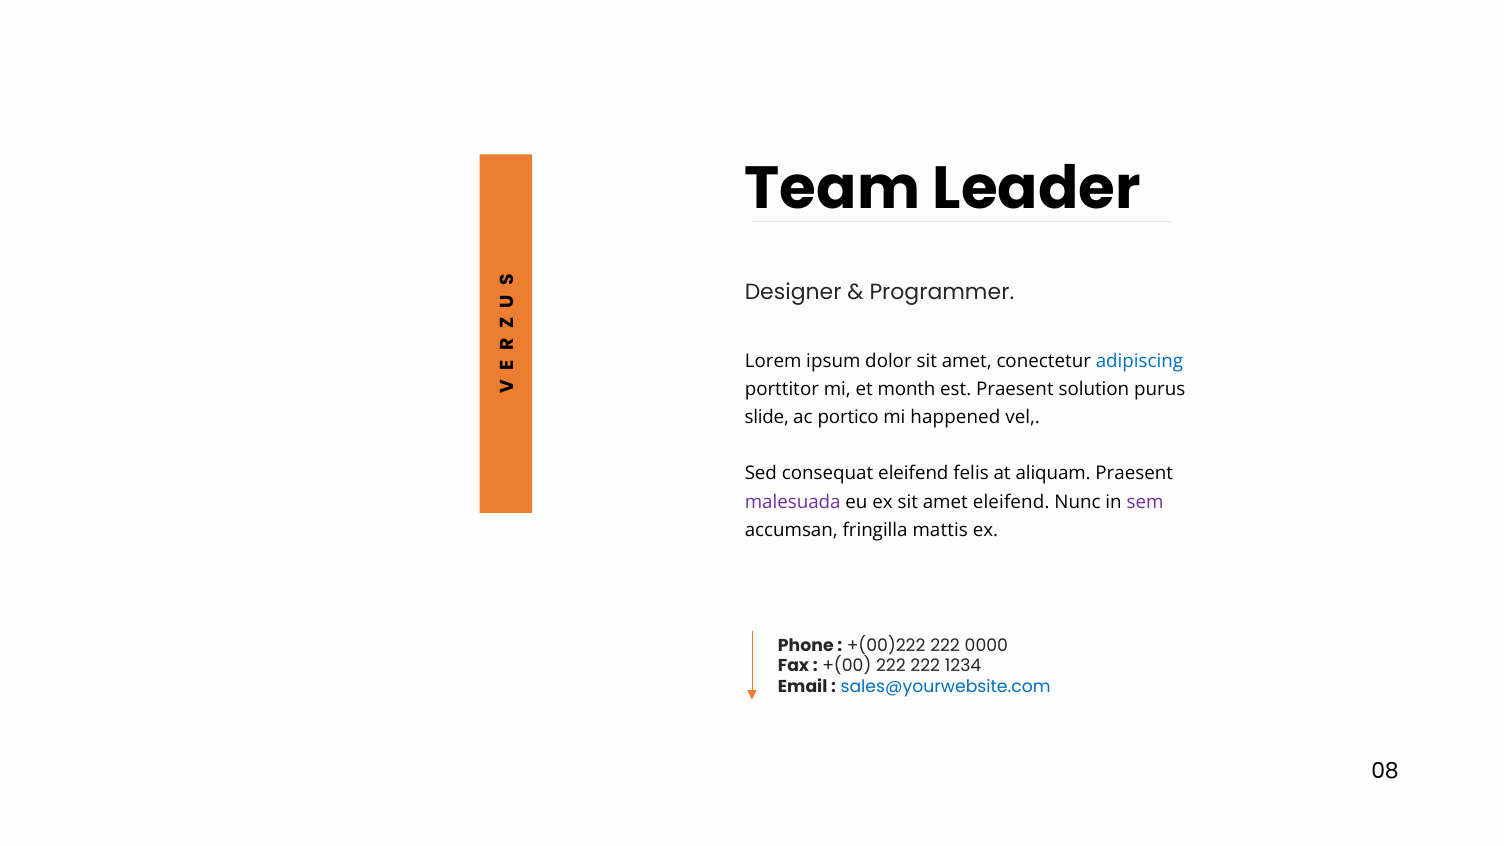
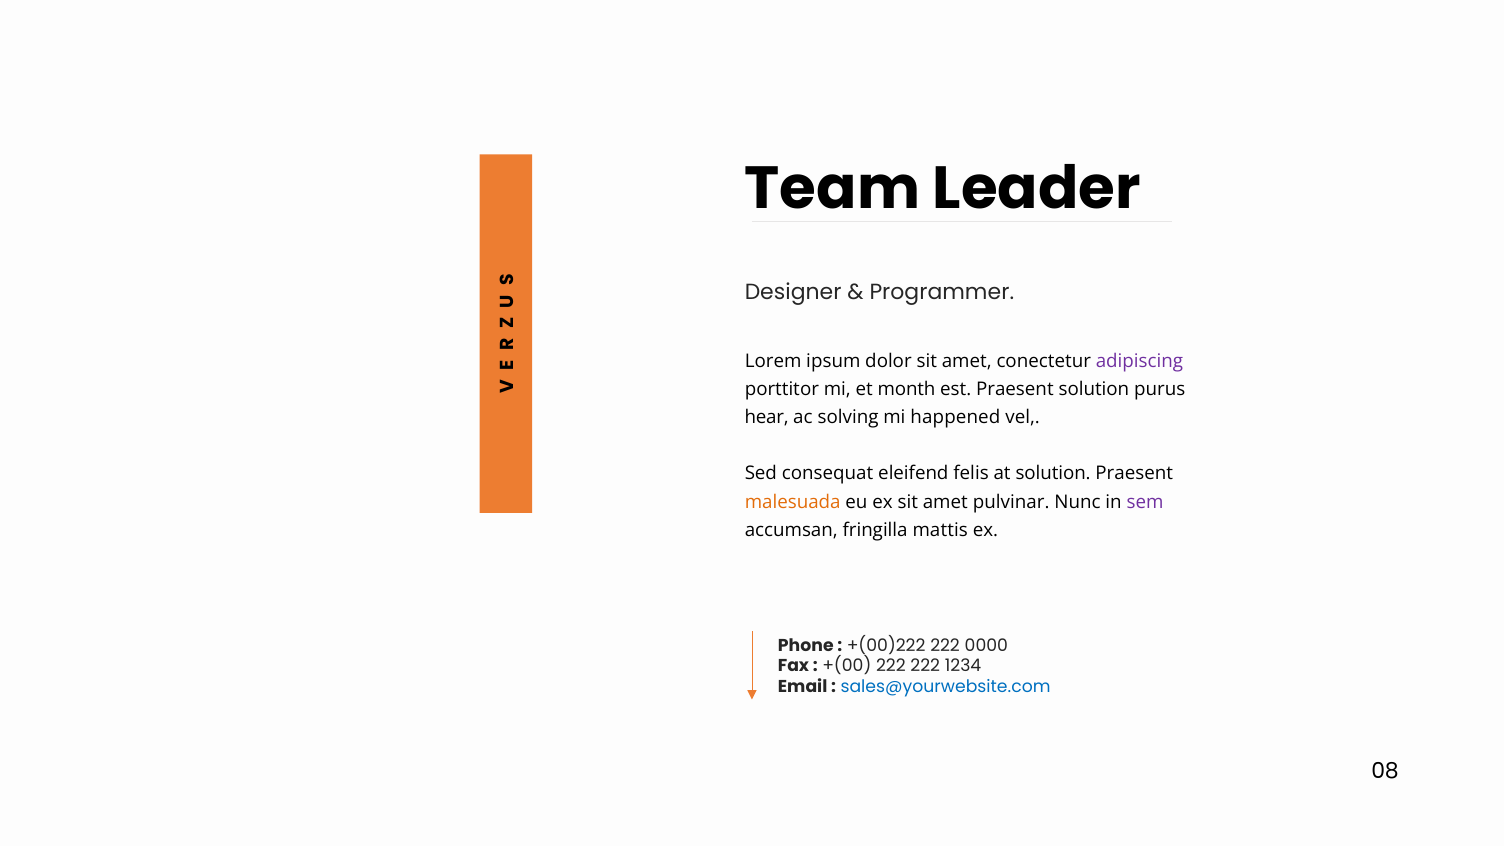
adipiscing colour: blue -> purple (1139, 361)
slide: slide -> hear (767, 417)
portico: portico -> solving (848, 417)
at aliquam: aliquam -> solution (1053, 474)
malesuada colour: purple -> orange (793, 502)
amet eleifend: eleifend -> pulvinar (1011, 502)
